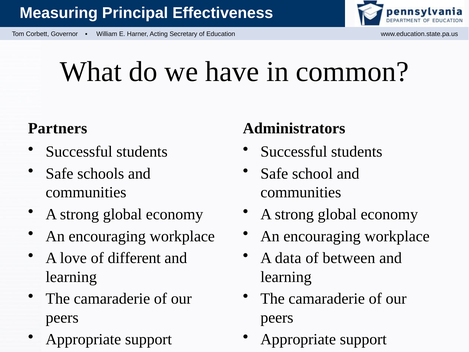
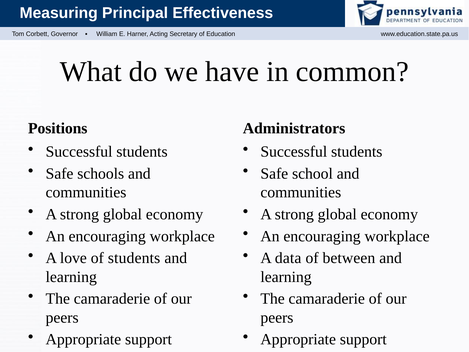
Partners: Partners -> Positions (58, 128)
of different: different -> students (134, 258)
